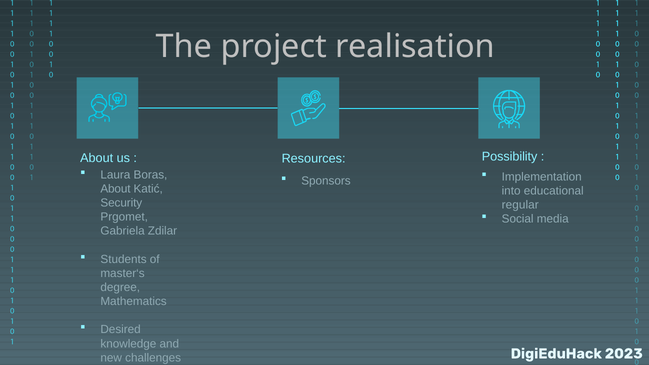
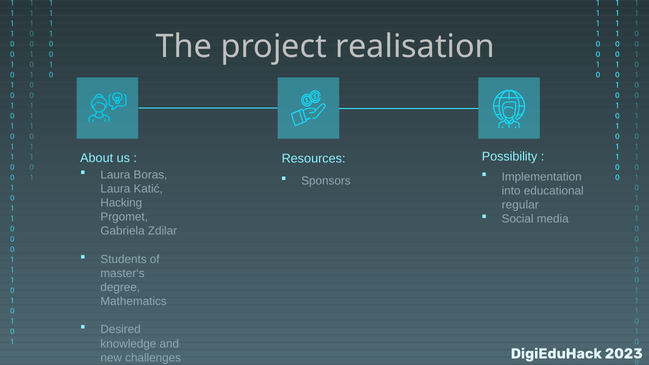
About: About -> Laura (115, 189)
Security: Security -> Hacking (121, 203)
